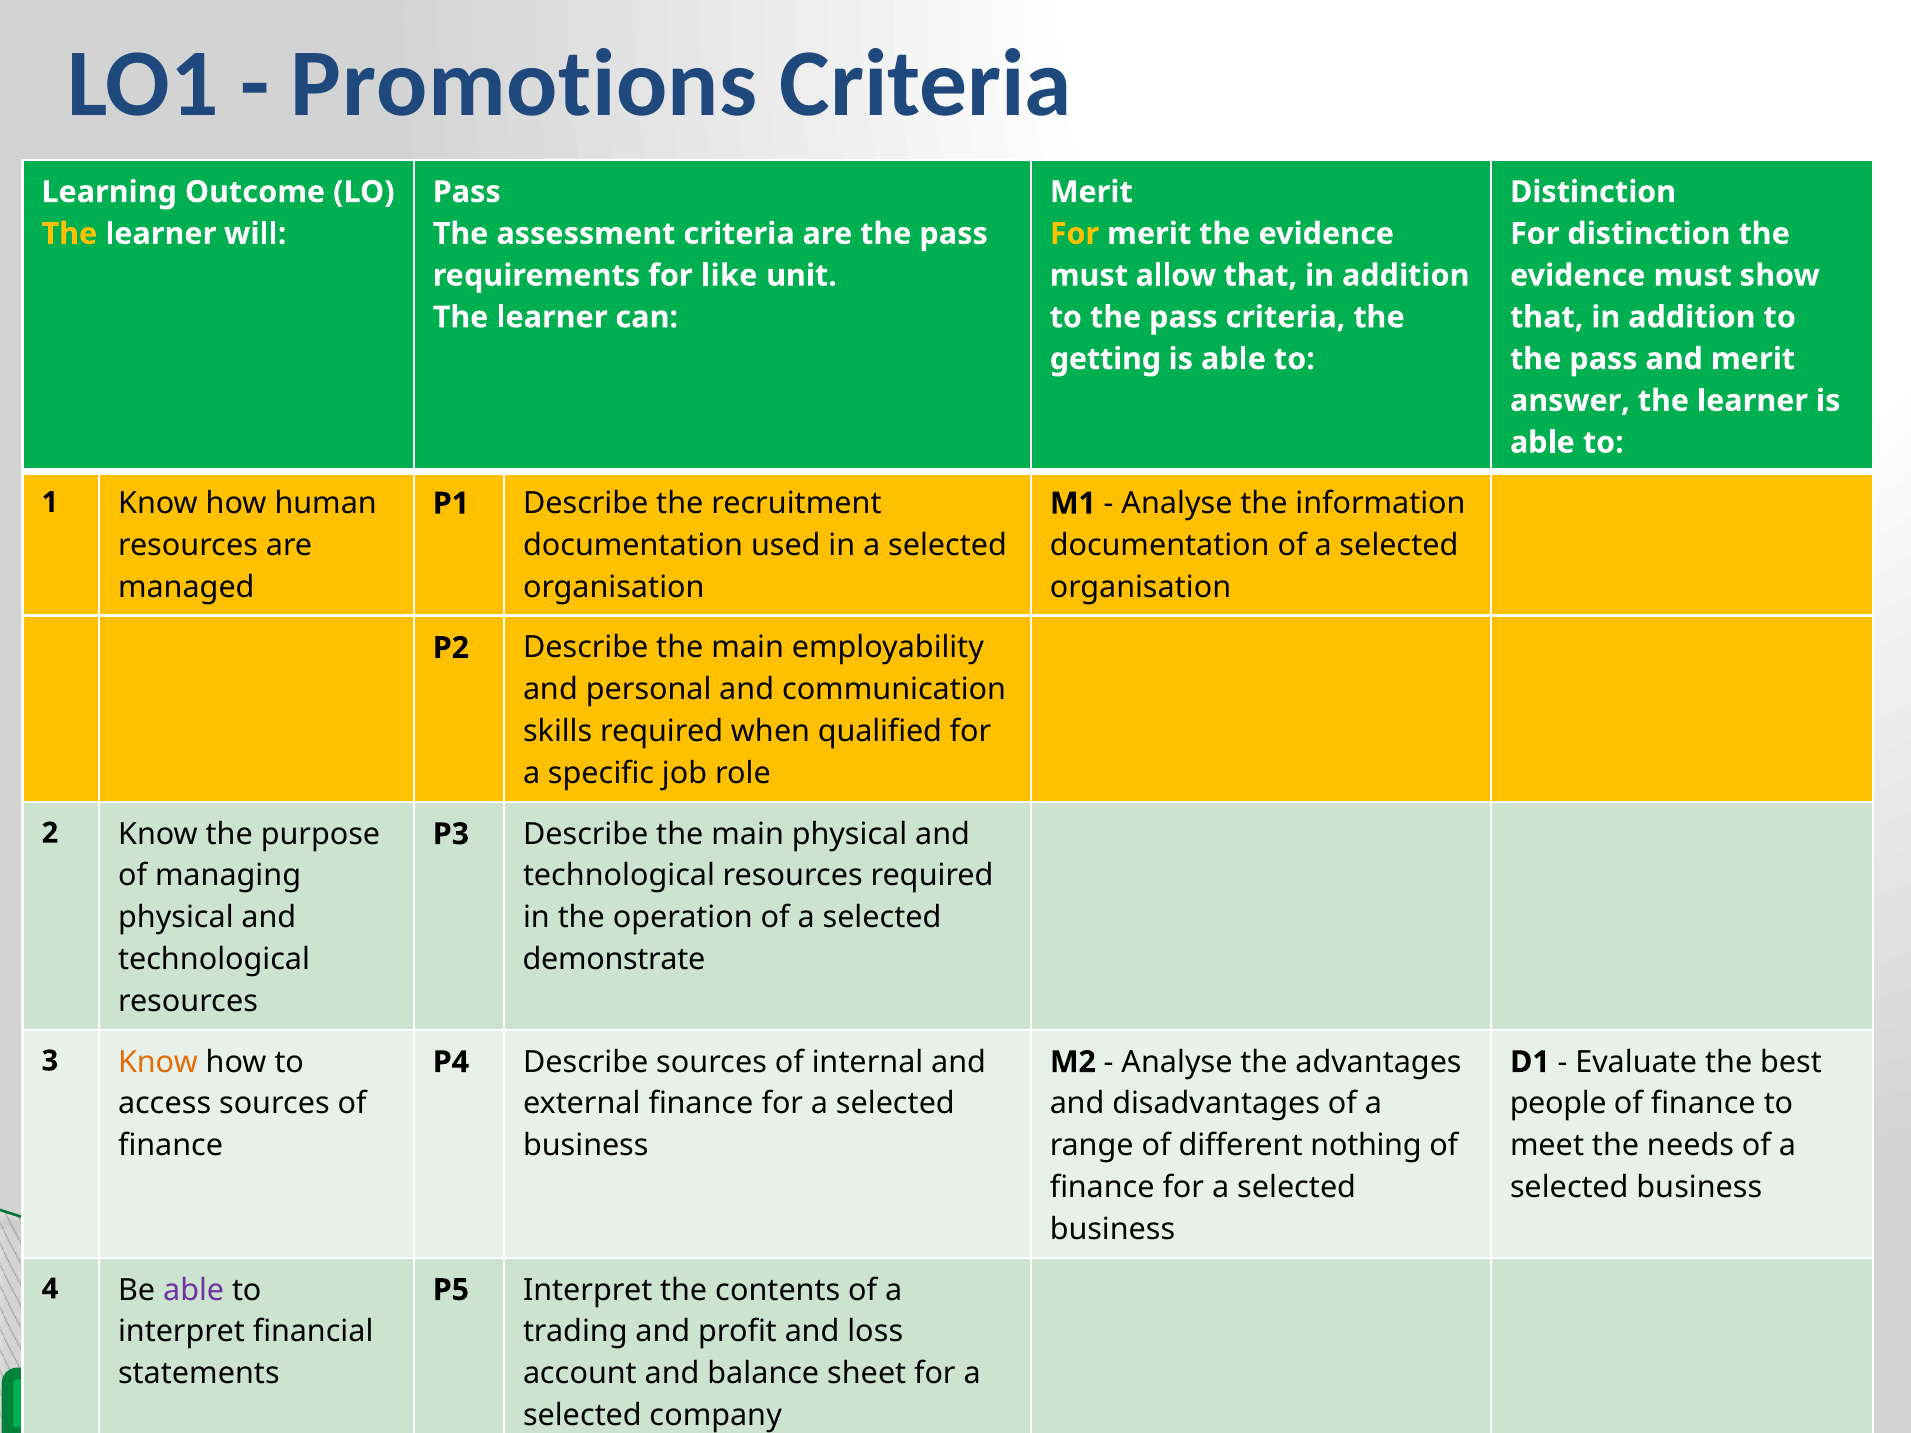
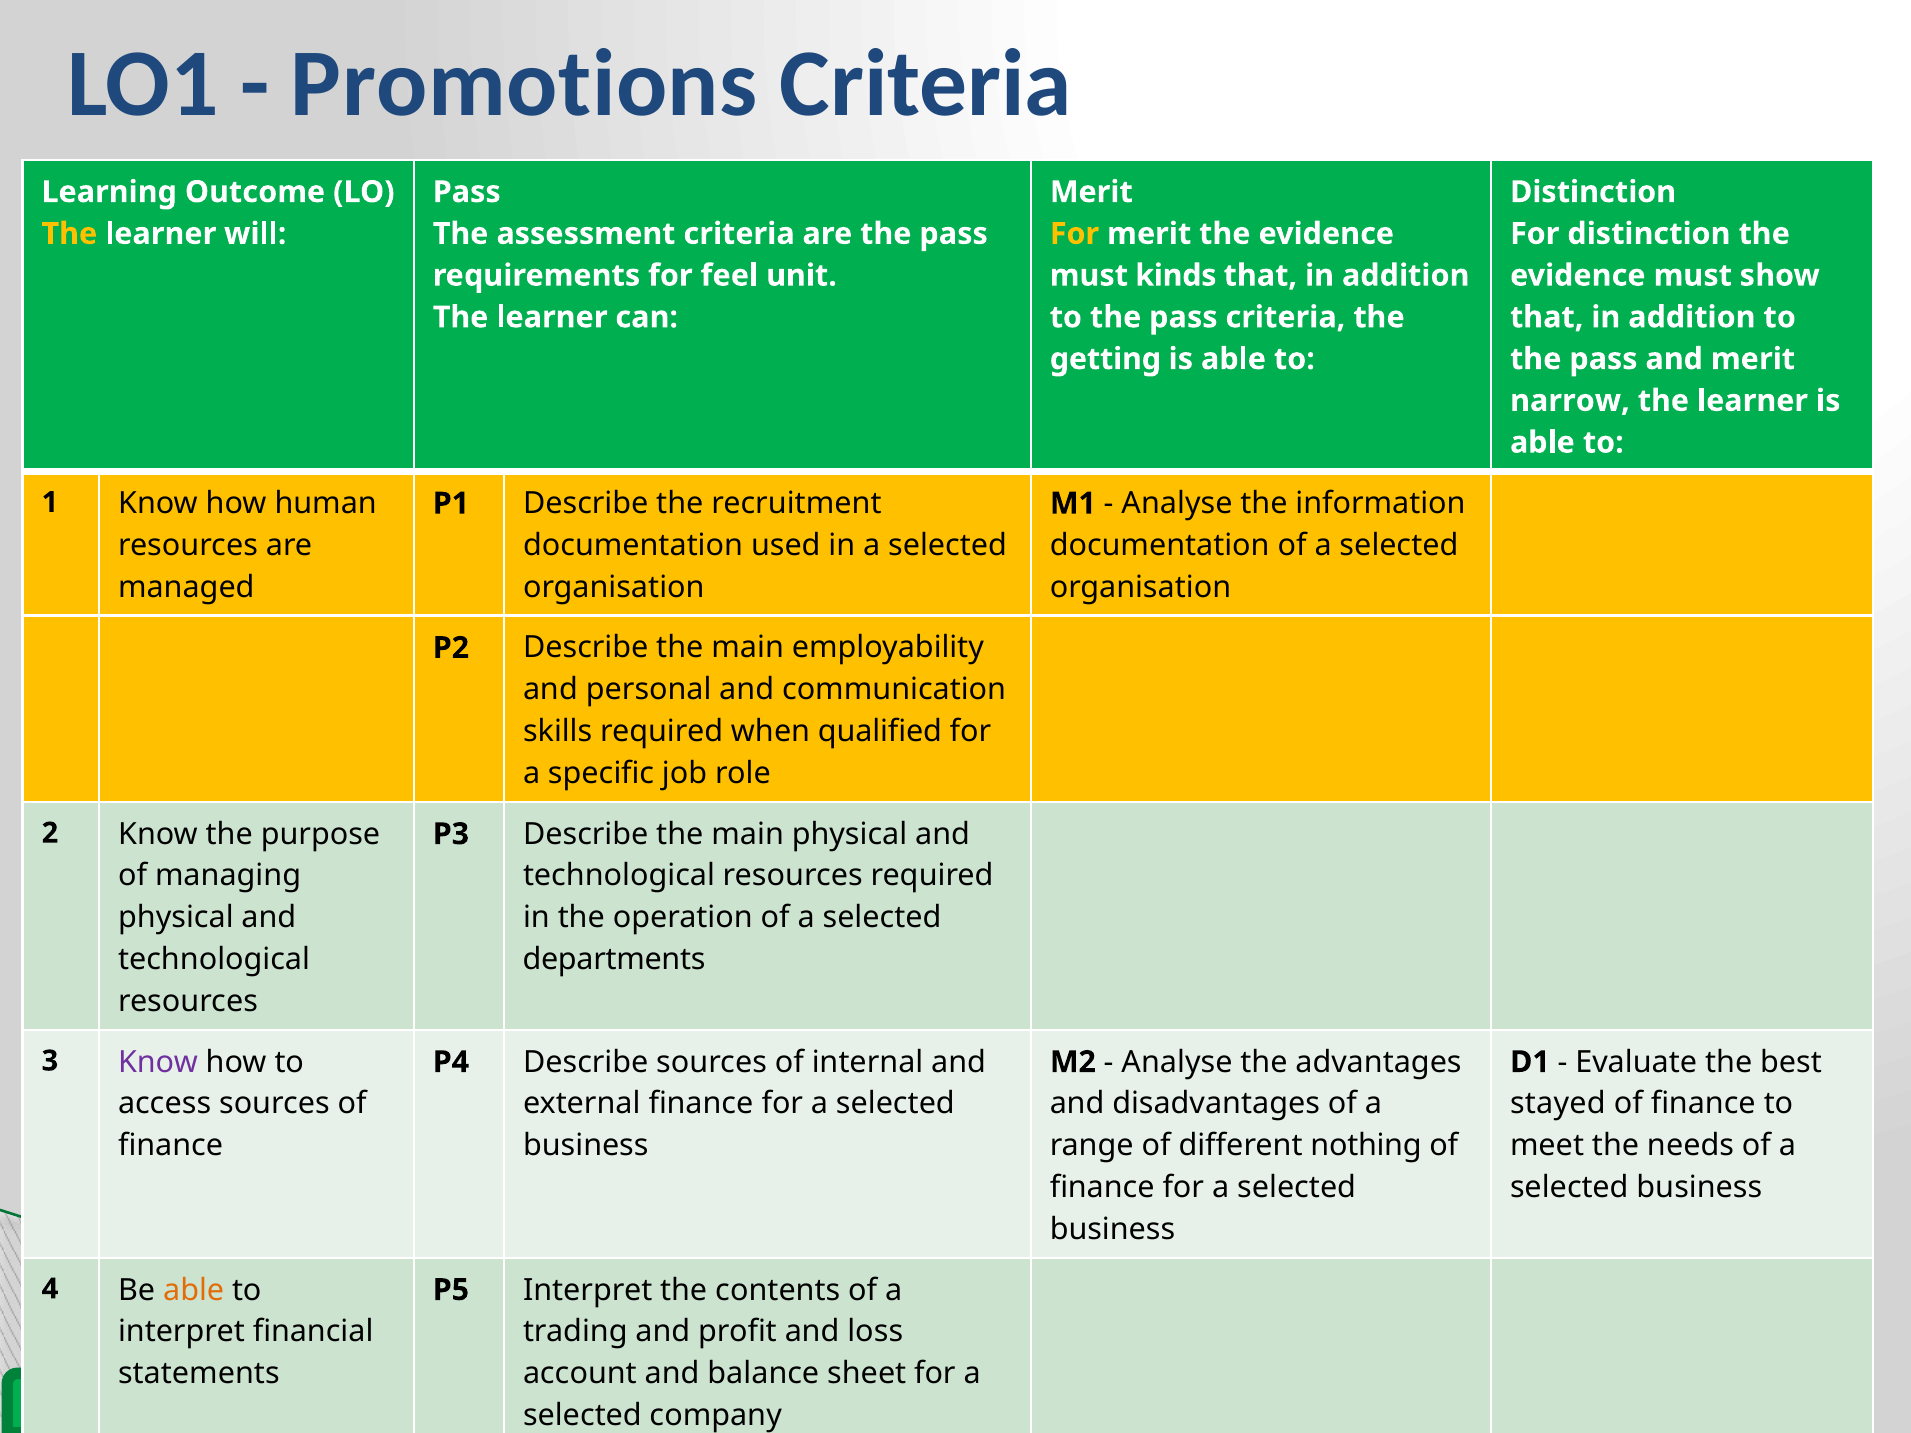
like: like -> feel (729, 276)
allow: allow -> kinds (1176, 276)
answer: answer -> narrow (1570, 401)
demonstrate: demonstrate -> departments (614, 959)
Know colour: orange -> purple (158, 1062)
people: people -> stayed (1558, 1104)
able colour: purple -> orange (194, 1290)
